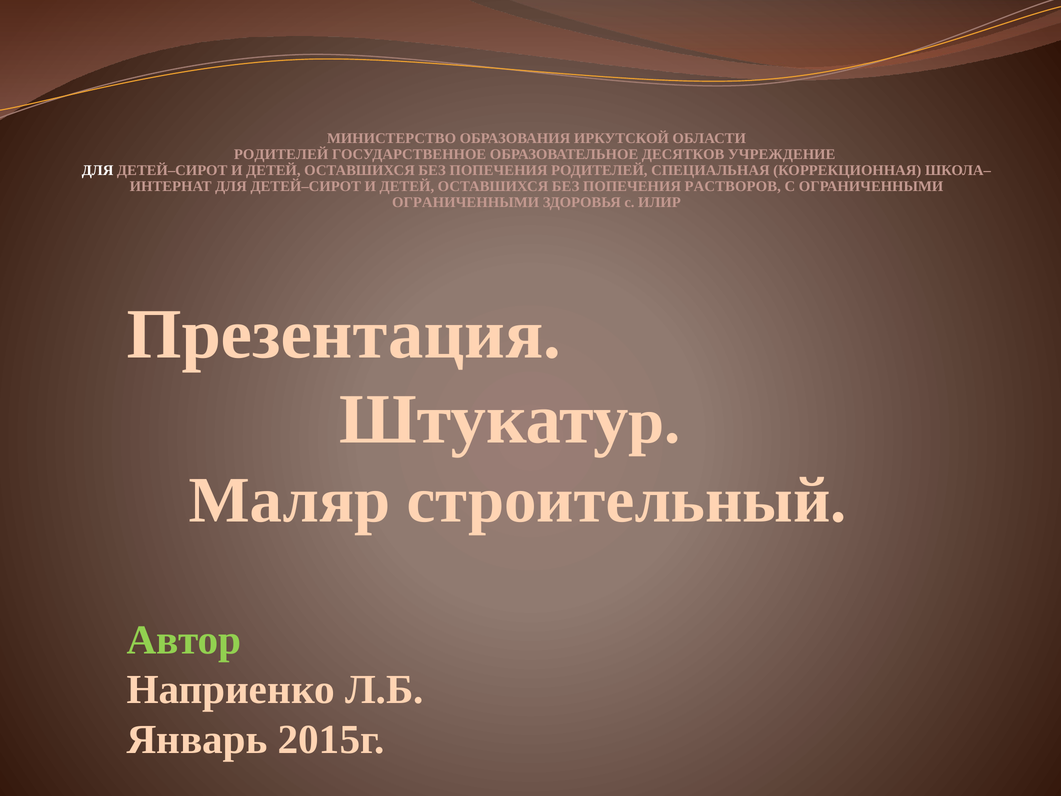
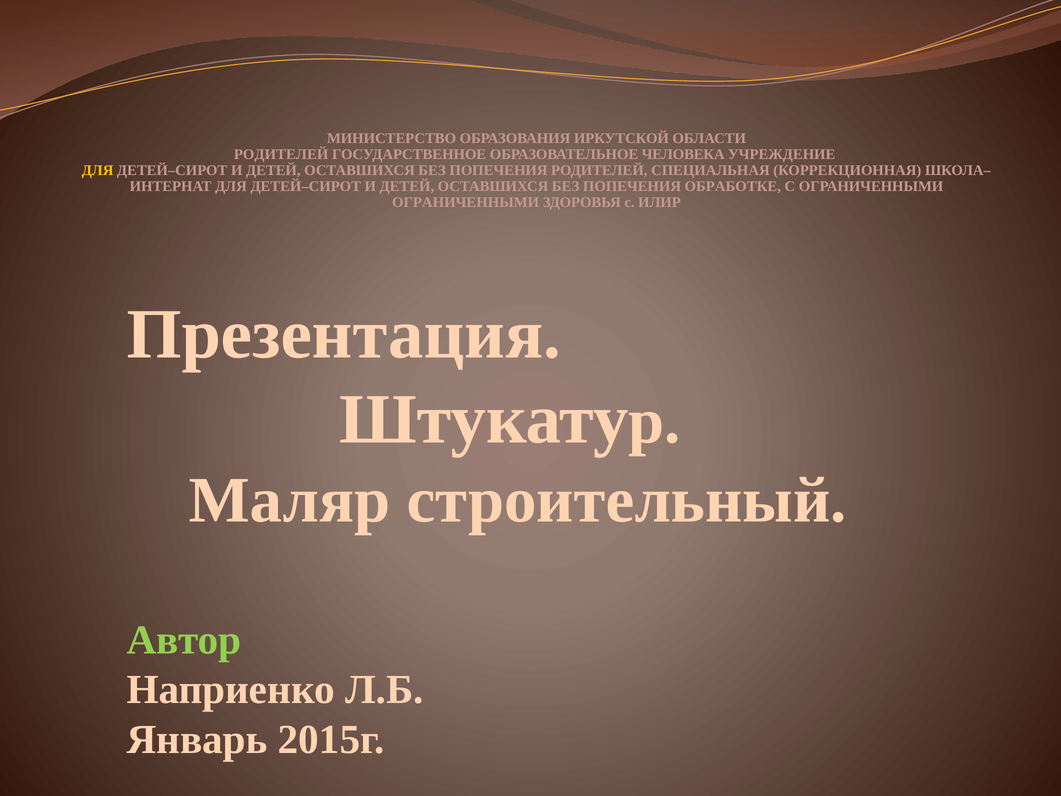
ДЕСЯТКОВ: ДЕСЯТКОВ -> ЧЕЛОВЕКА (683, 154)
ДЛЯ colour: white -> yellow (98, 170)
РАСТВОРОВ: РАСТВОРОВ -> ОБРАБОТКЕ (733, 186)
